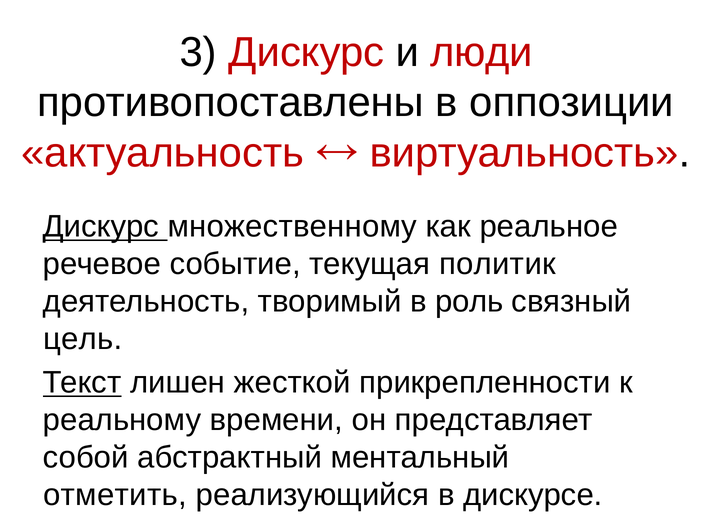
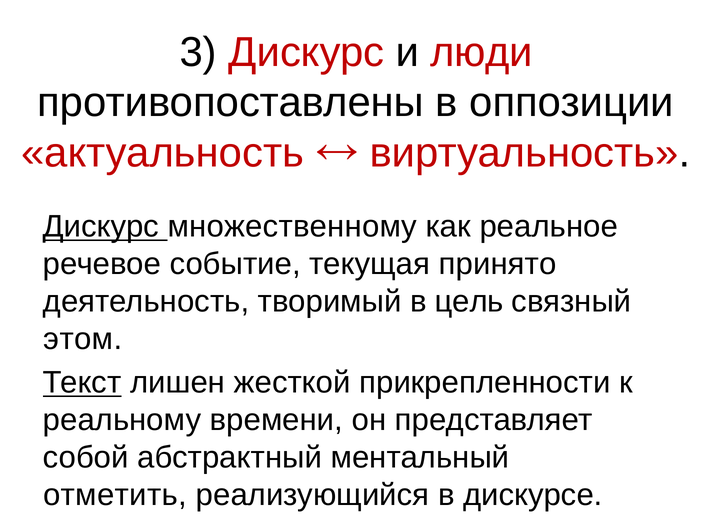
политик: политик -> принято (498, 264)
роль: роль -> цель (469, 301)
цель: цель -> этом (83, 339)
